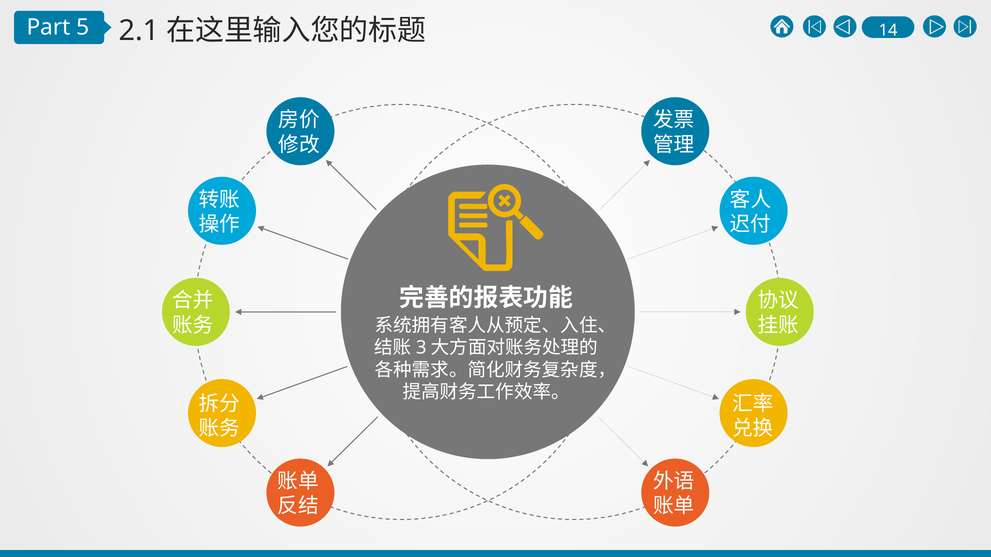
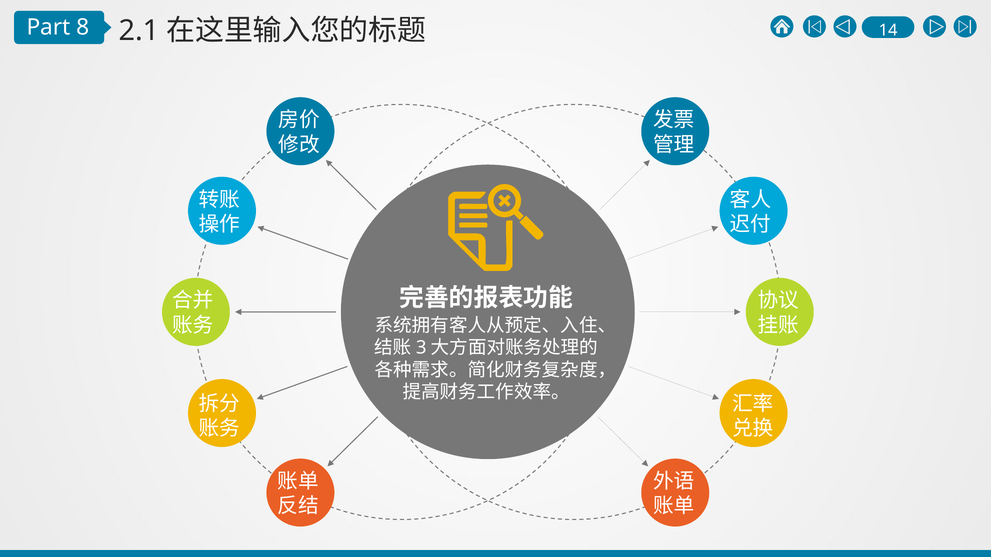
5: 5 -> 8 (83, 27)
